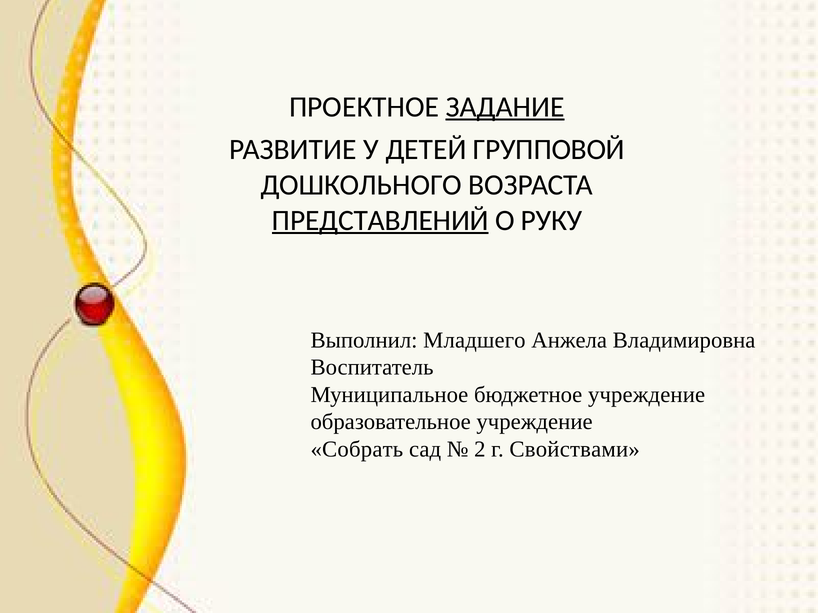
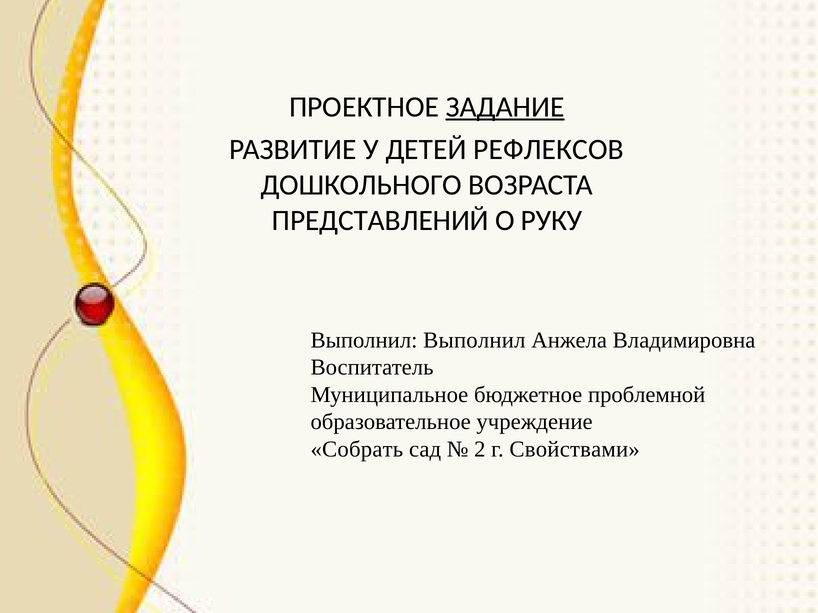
ГРУППОВОЙ: ГРУППОВОЙ -> РЕФЛЕКСОВ (549, 150)
ПРЕДСТАВЛЕНИЙ underline: present -> none (380, 221)
Выполнил Младшего: Младшего -> Выполнил (474, 340)
бюджетное учреждение: учреждение -> проблемной (647, 395)
